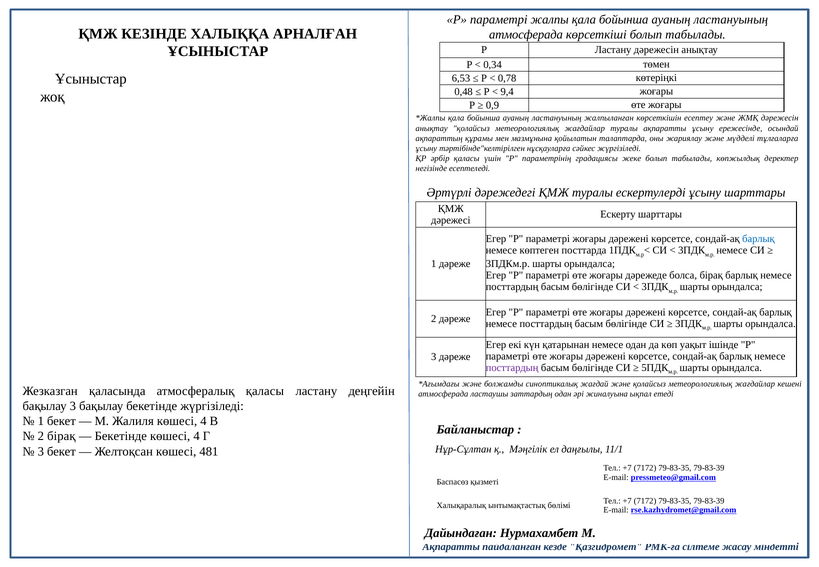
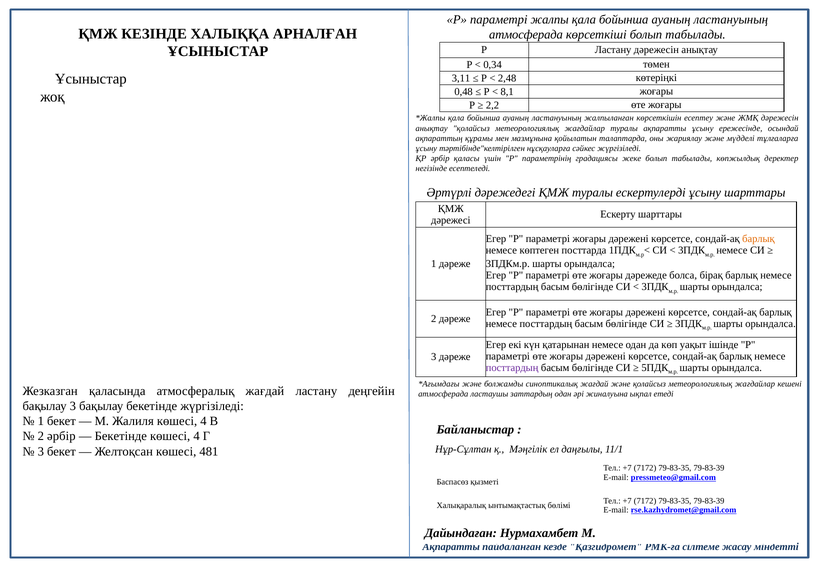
6,53: 6,53 -> 3,11 (461, 78)
0,78: 0,78 -> 2,48 (507, 78)
9,4: 9,4 -> 8,1 (507, 92)
0,9: 0,9 -> 2,2 (493, 105)
барлық colour: blue -> orange (758, 239)
атмосфералық қаласы: қаласы -> жағдай (265, 391)
2 бірақ: бірақ -> әрбір (61, 436)
